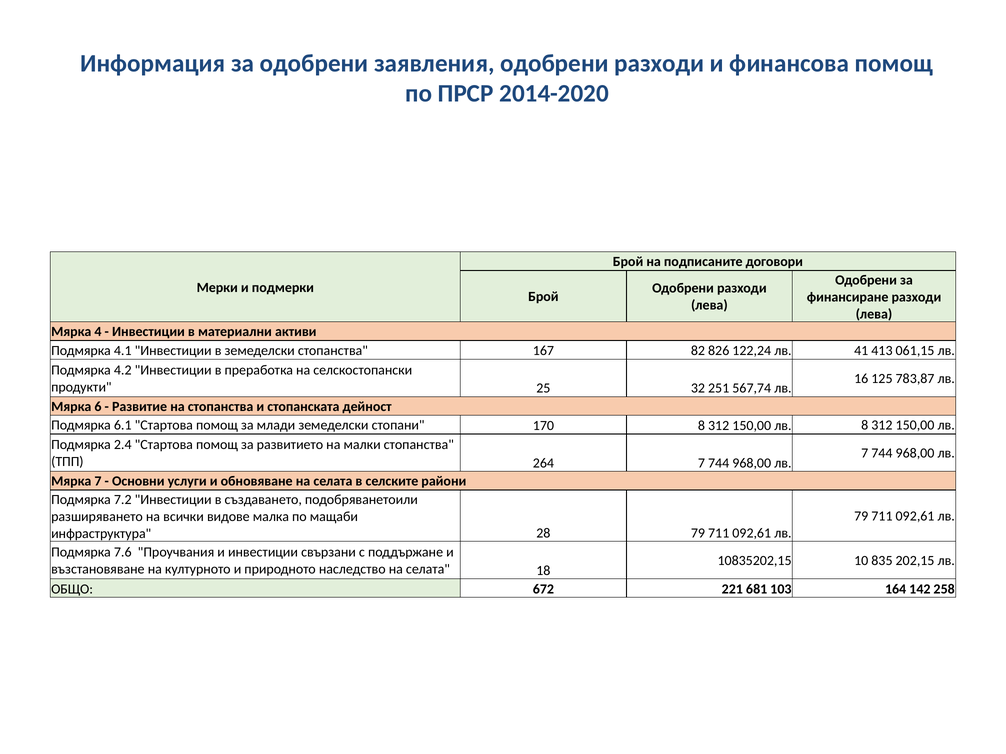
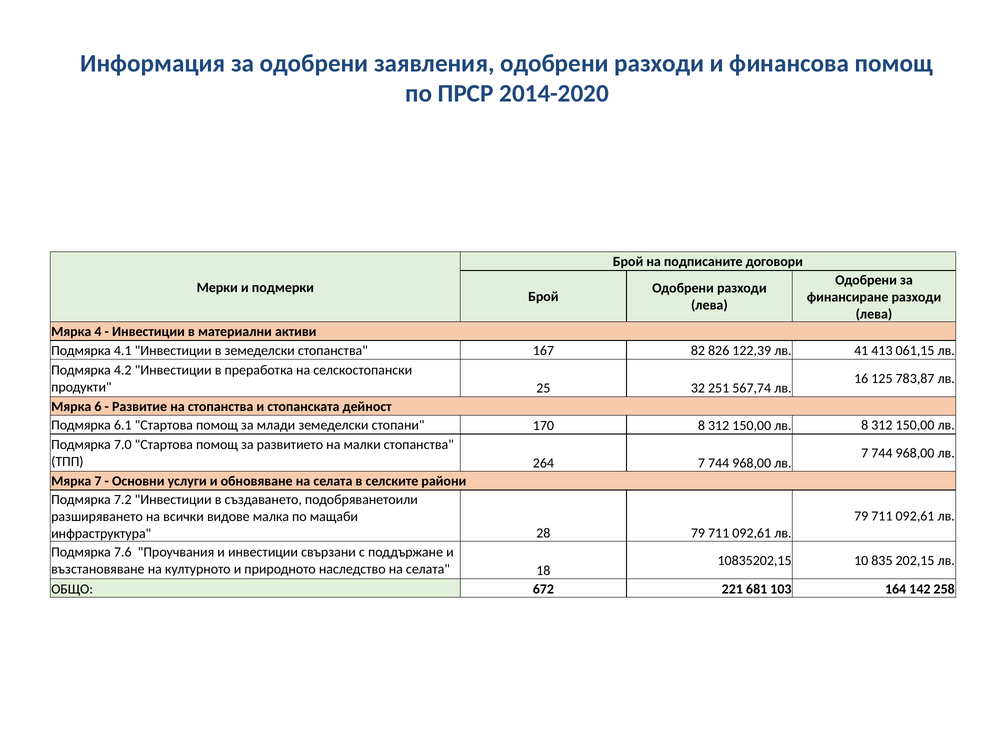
122,24: 122,24 -> 122,39 (752, 351)
2.4: 2.4 -> 7.0 (123, 445)
